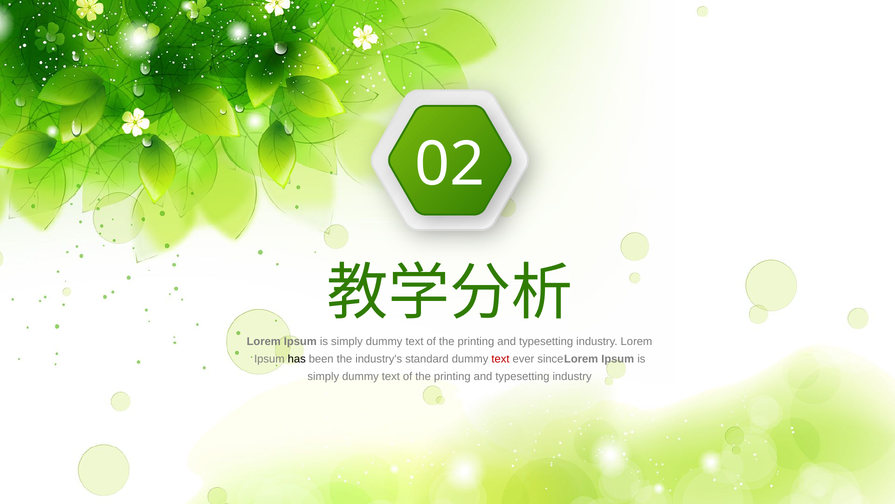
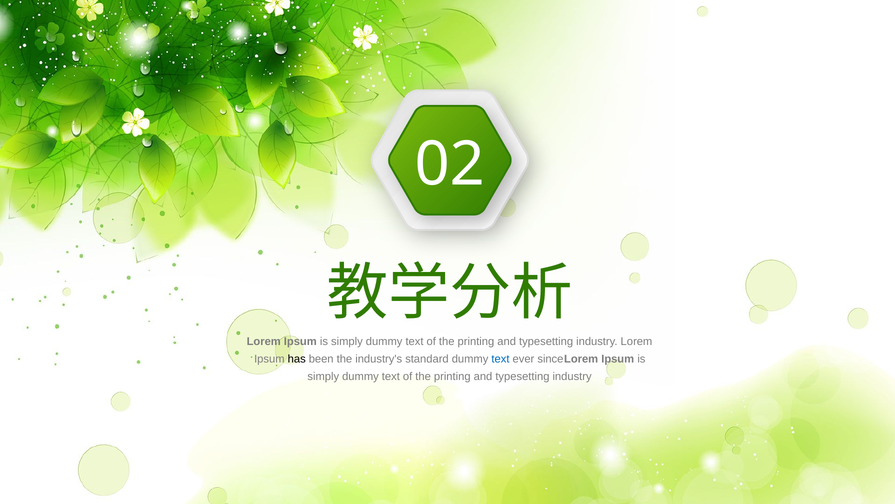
text colour: red -> blue (500, 359)
